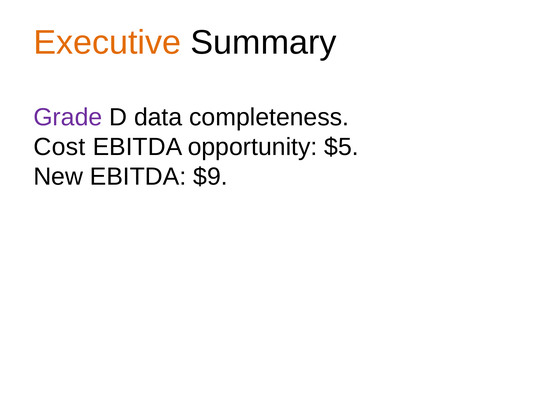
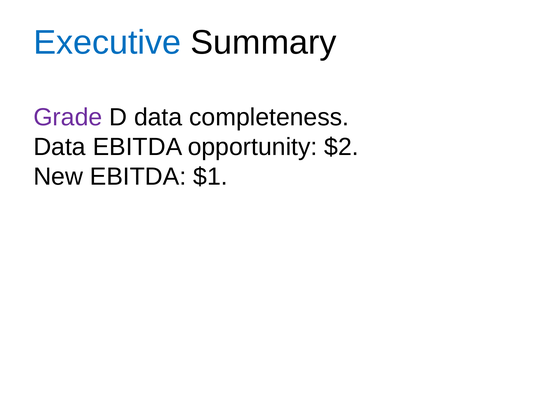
Executive colour: orange -> blue (107, 42)
Cost: Cost -> Data (60, 147)
$5: $5 -> $2 (341, 147)
$9: $9 -> $1 (211, 177)
